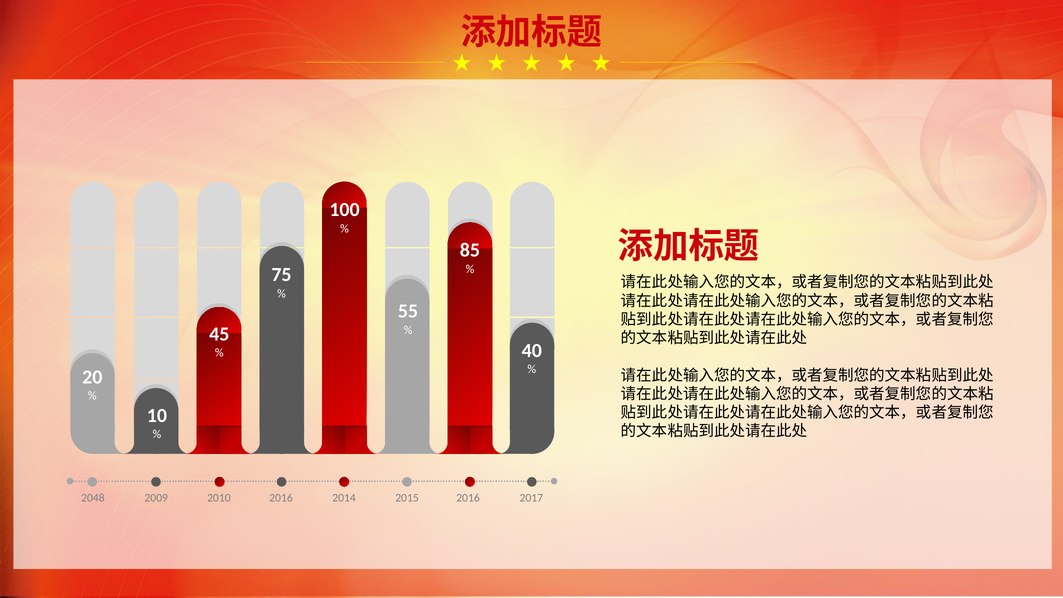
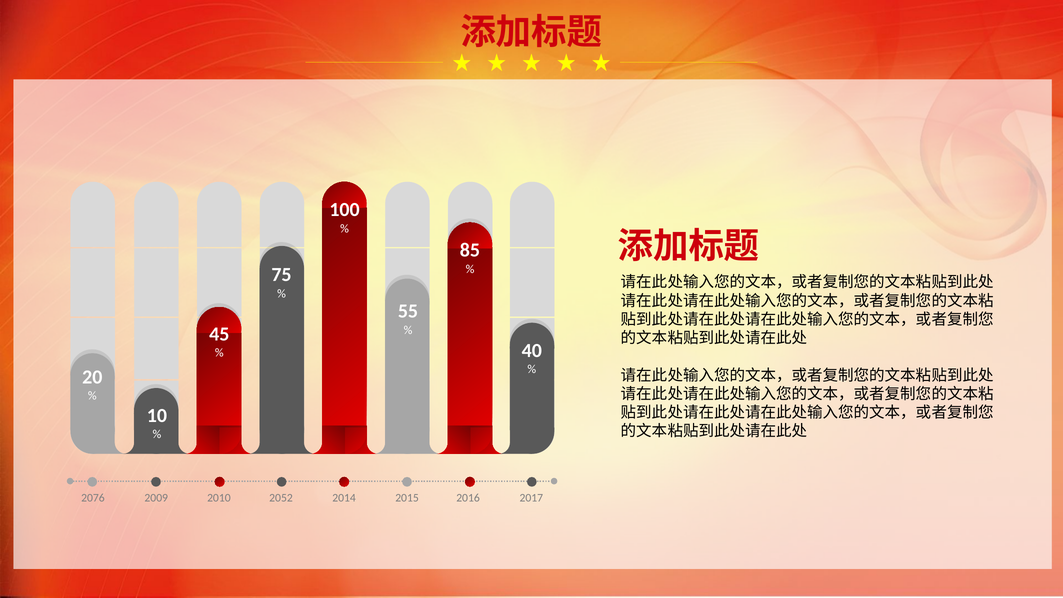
2048: 2048 -> 2076 (93, 498)
2016: 2016 -> 2052 (281, 498)
